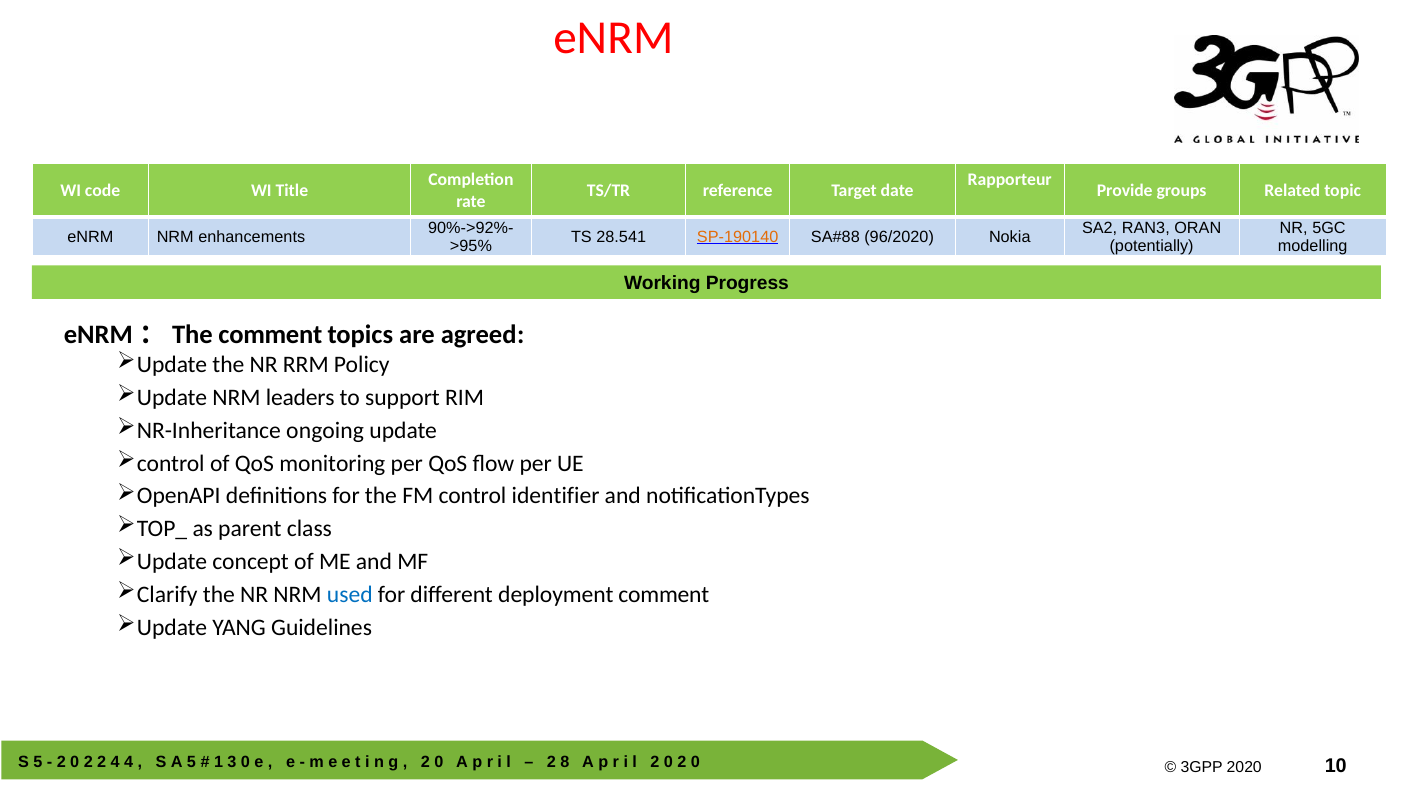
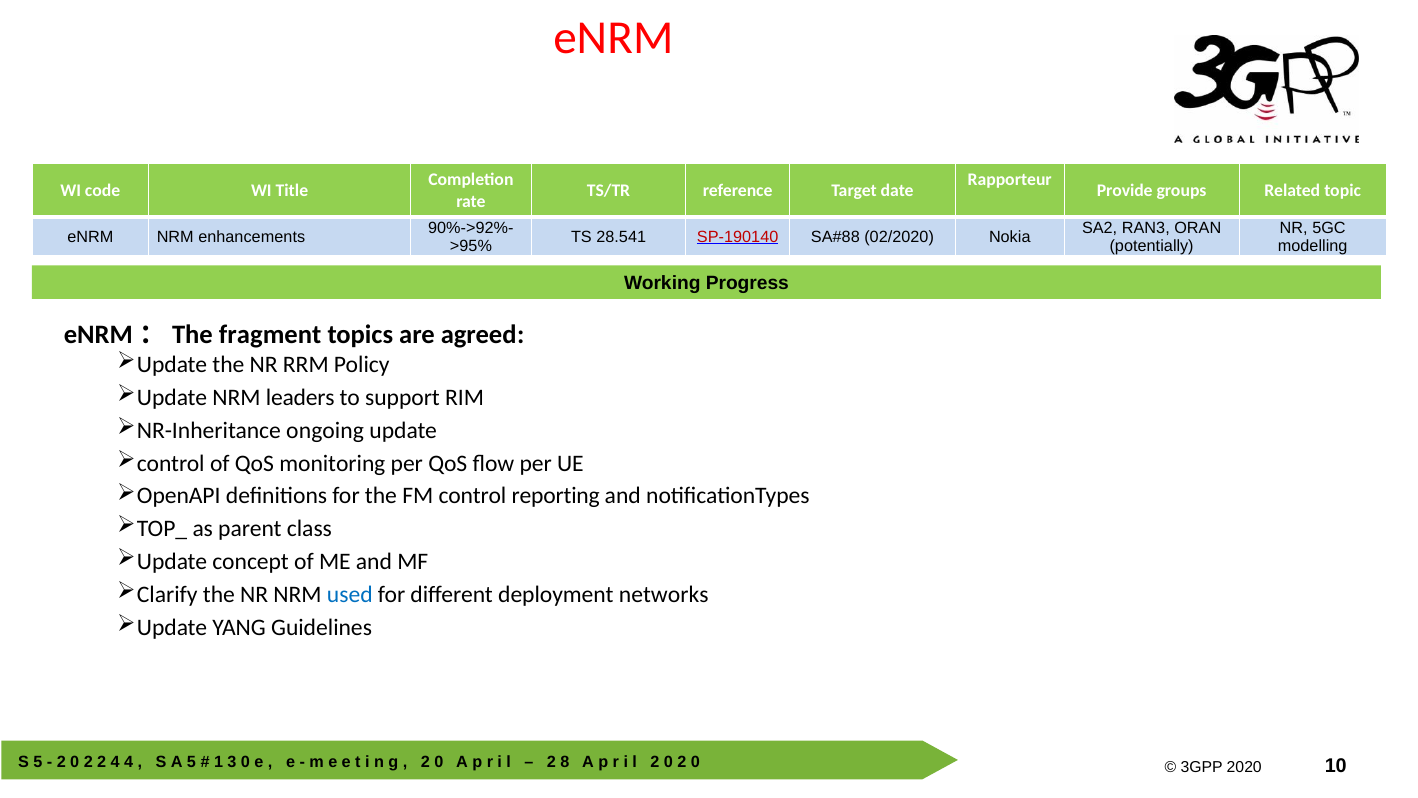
SP-190140 colour: orange -> red (738, 237)
96/2020: 96/2020 -> 02/2020 (899, 237)
eNRM：The comment: comment -> fragment (270, 335)
identifier: identifier -> reporting (556, 496)
deployment comment: comment -> networks (664, 594)
